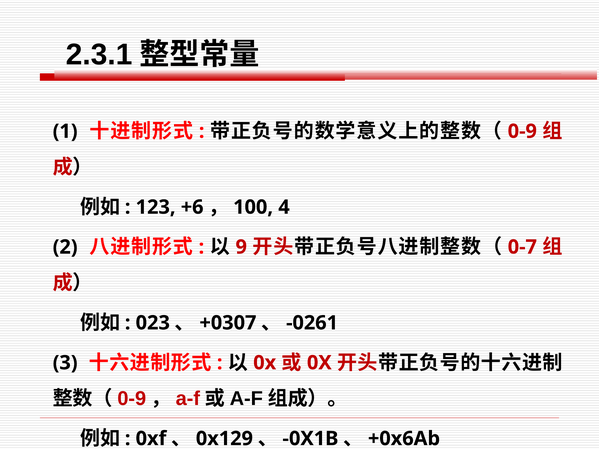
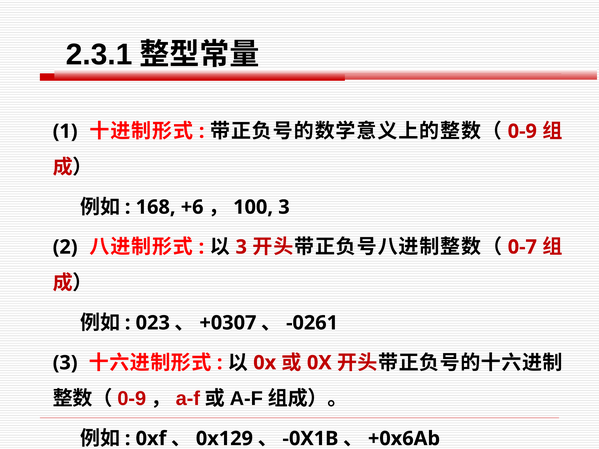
123: 123 -> 168 (156, 207)
4: 4 -> 3 (284, 207)
9: 9 -> 3 (241, 247)
